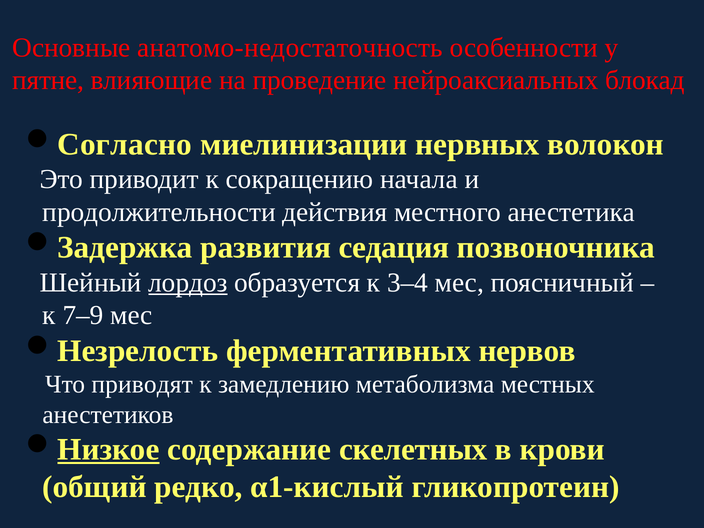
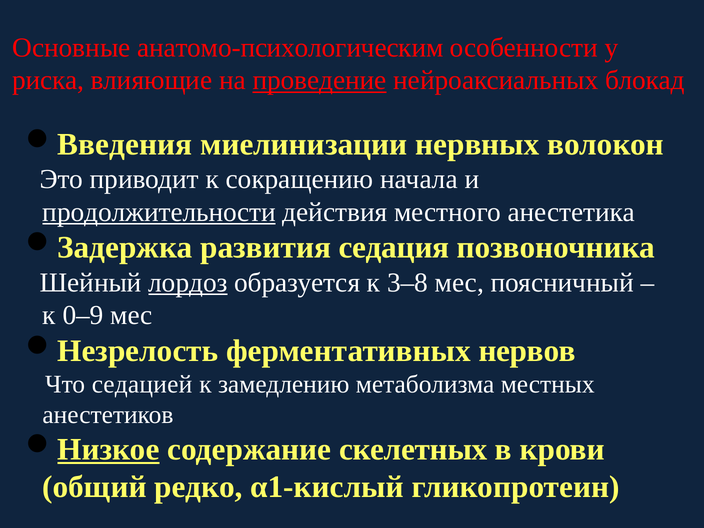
анатомо-недостаточность: анатомо-недостаточность -> анатомо-психологическим (290, 47)
пятне: пятне -> риска (48, 80)
проведение underline: none -> present (320, 80)
Согласно: Согласно -> Введения (125, 144)
продолжительности underline: none -> present (159, 212)
3–4: 3–4 -> 3–8 (408, 283)
7–9: 7–9 -> 0–9 (83, 315)
приводят: приводят -> седацией (142, 385)
